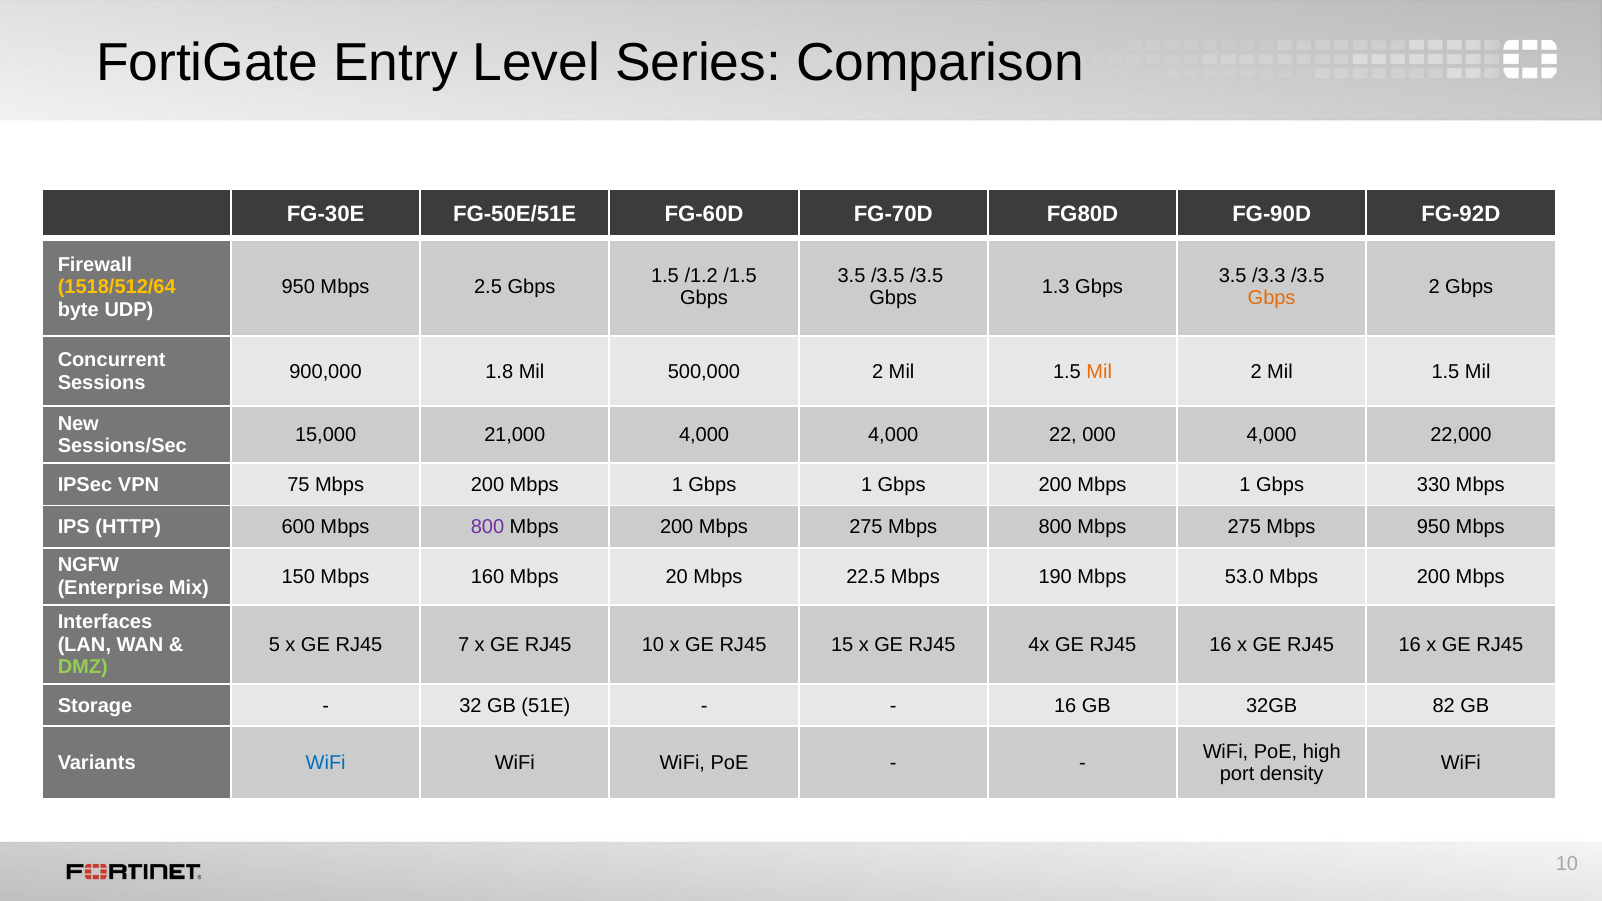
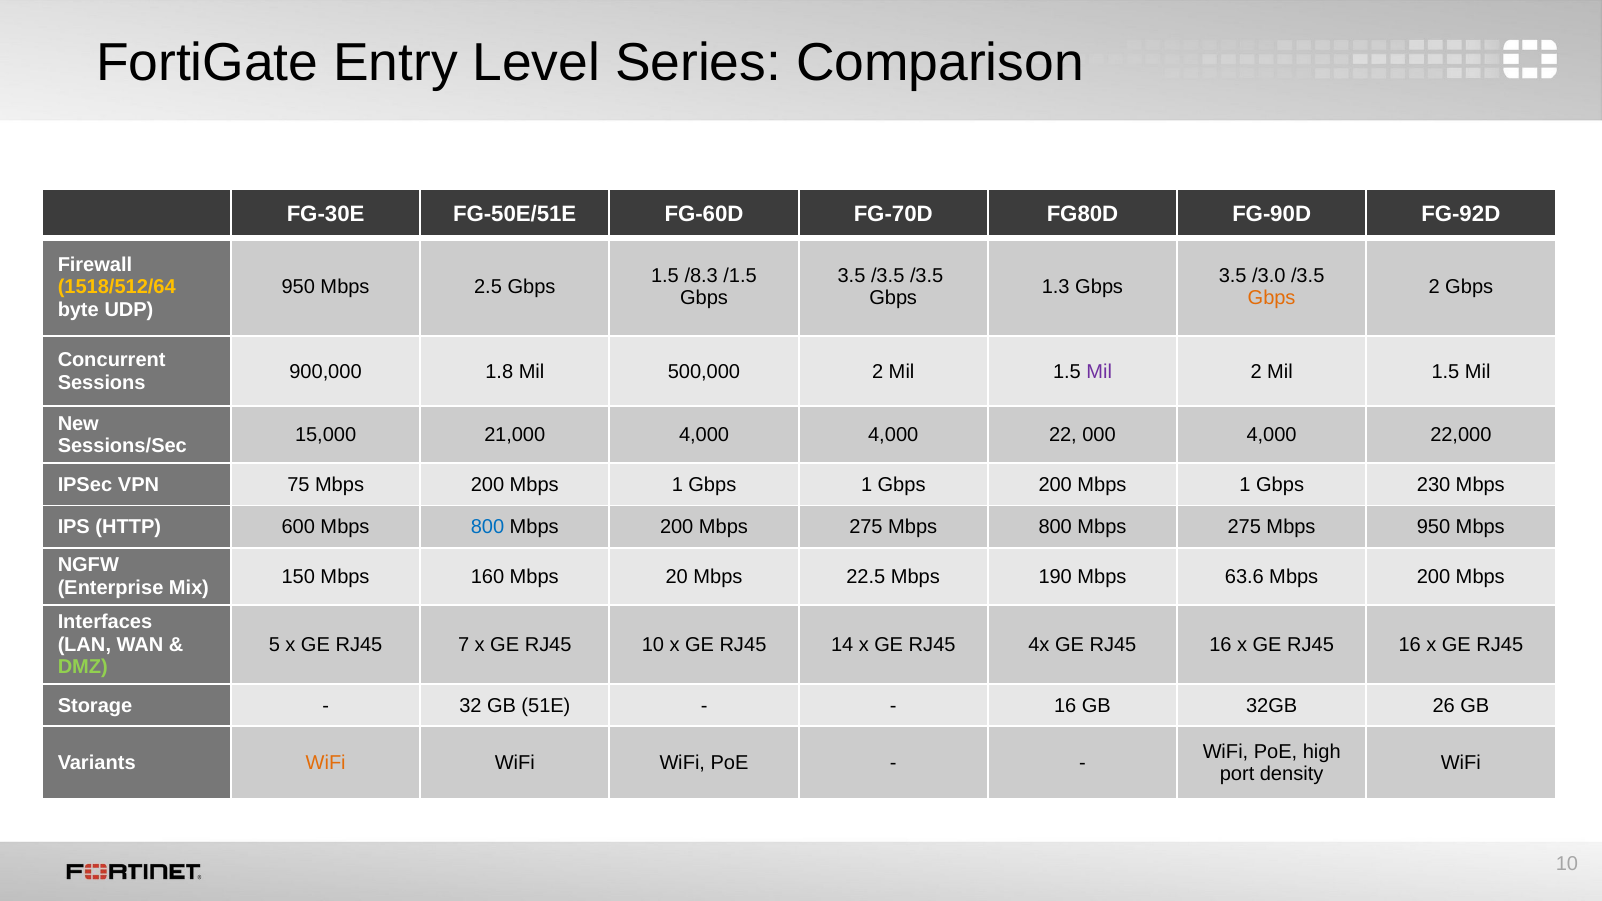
/1.2: /1.2 -> /8.3 (701, 276)
/3.3: /3.3 -> /3.0 (1269, 276)
Mil colour: orange -> purple (1099, 372)
330: 330 -> 230 (1434, 485)
800 colour: purple -> blue (488, 527)
53.0: 53.0 -> 63.6 (1244, 577)
15: 15 -> 14 (842, 645)
82: 82 -> 26 (1444, 706)
WiFi colour: blue -> orange (326, 763)
